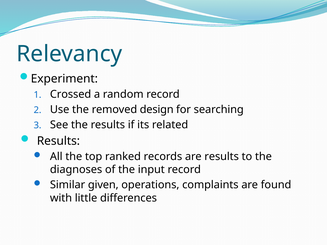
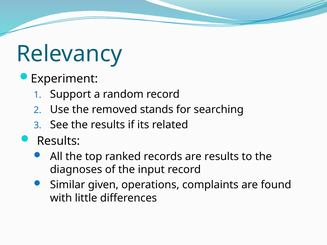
Crossed: Crossed -> Support (71, 94)
design: design -> stands (157, 110)
